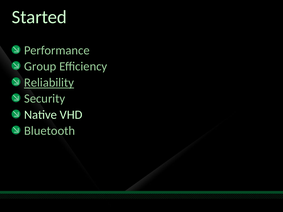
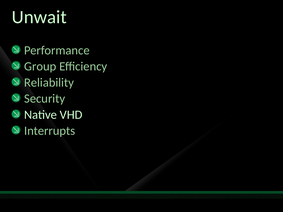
Started: Started -> Unwait (39, 17)
Reliability underline: present -> none (49, 83)
Bluetooth: Bluetooth -> Interrupts (50, 131)
